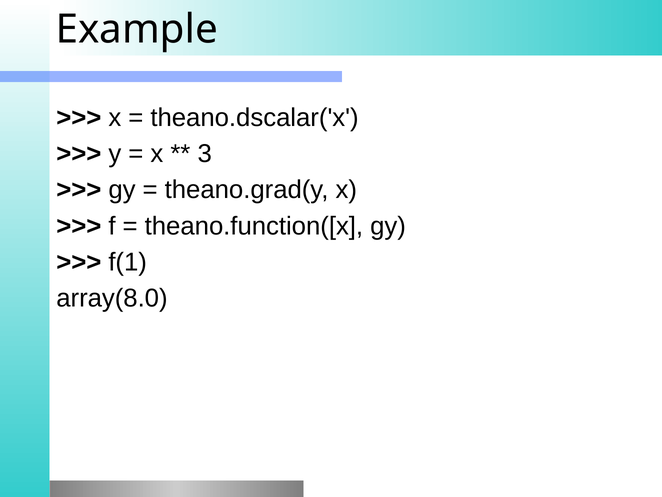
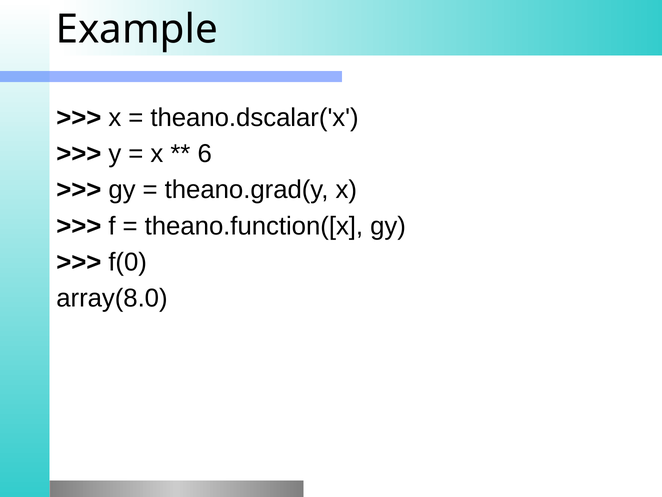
3: 3 -> 6 (205, 154)
f(1: f(1 -> f(0 (128, 262)
